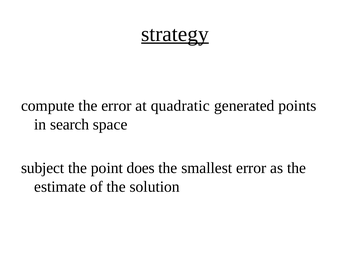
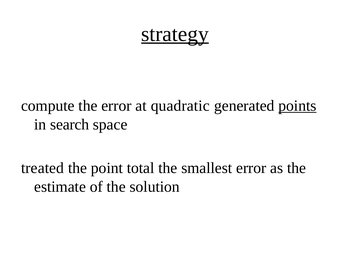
points underline: none -> present (297, 106)
subject: subject -> treated (43, 168)
does: does -> total (141, 168)
